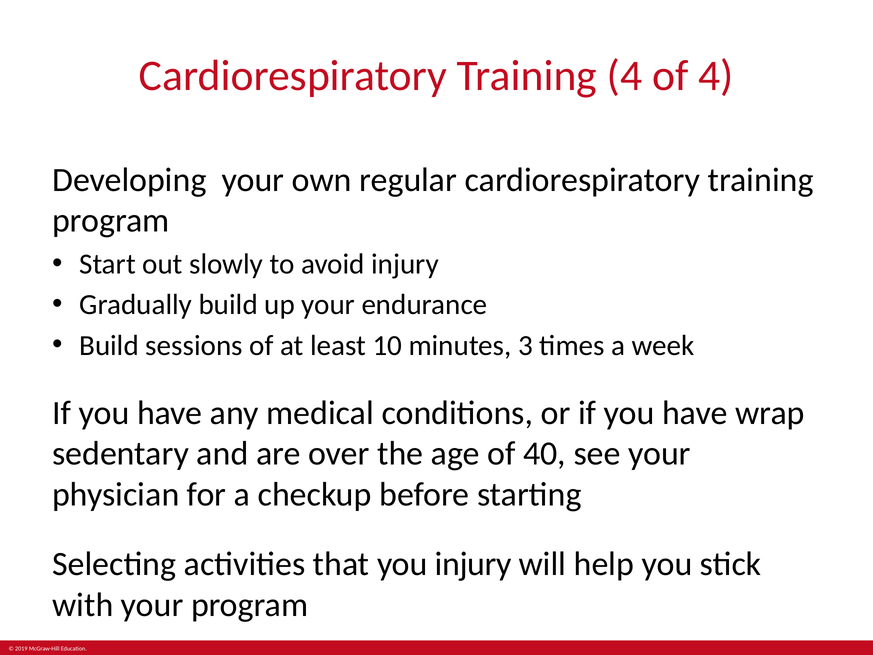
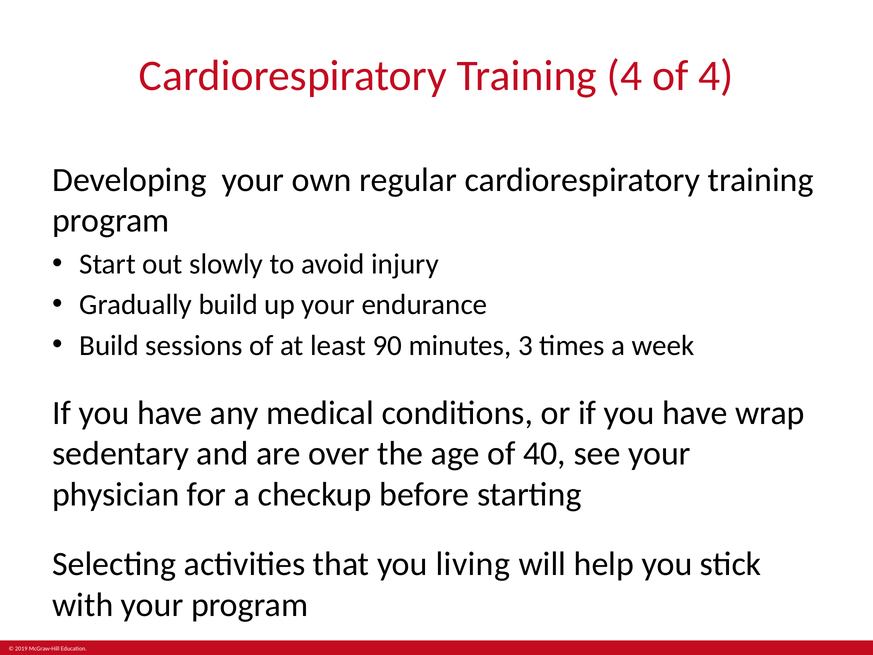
10: 10 -> 90 (387, 345)
you injury: injury -> living (473, 564)
